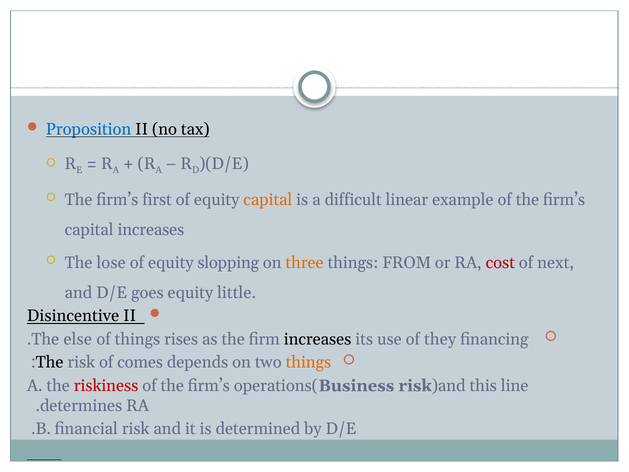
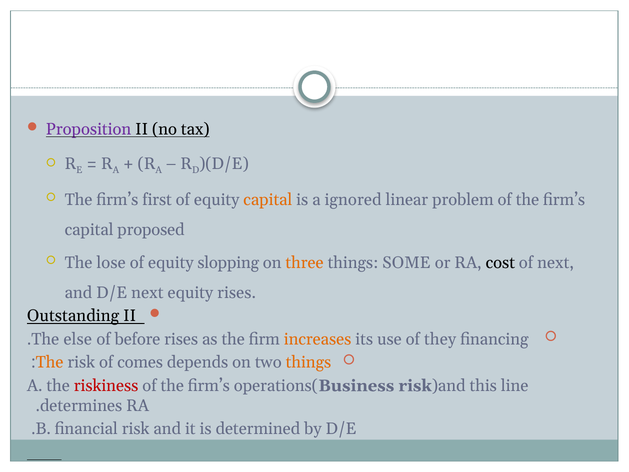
Proposition colour: blue -> purple (89, 129)
difficult: difficult -> ignored (353, 200)
example: example -> problem (463, 200)
capital increases: increases -> proposed (151, 230)
FROM: FROM -> SOME (406, 263)
cost colour: red -> black (500, 263)
D/E goes: goes -> next (147, 293)
equity little: little -> rises (237, 293)
Disincentive: Disincentive -> Outstanding (73, 316)
of things: things -> before (138, 339)
increases colour: black -> orange (318, 339)
The colour: black -> orange (50, 362)
